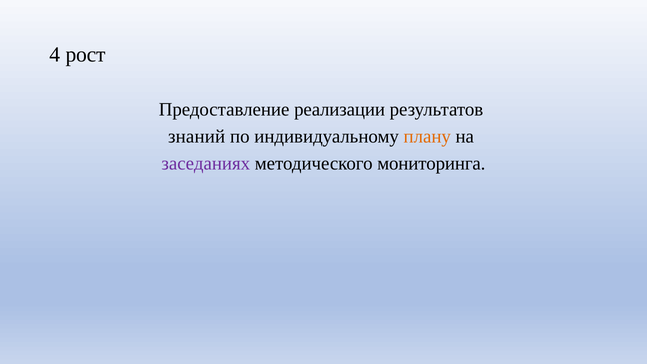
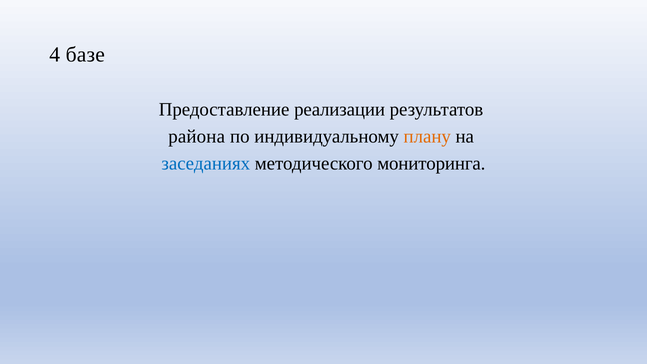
рост: рост -> базе (85, 54)
знаний: знаний -> района (197, 137)
заседаниях colour: purple -> blue (206, 164)
